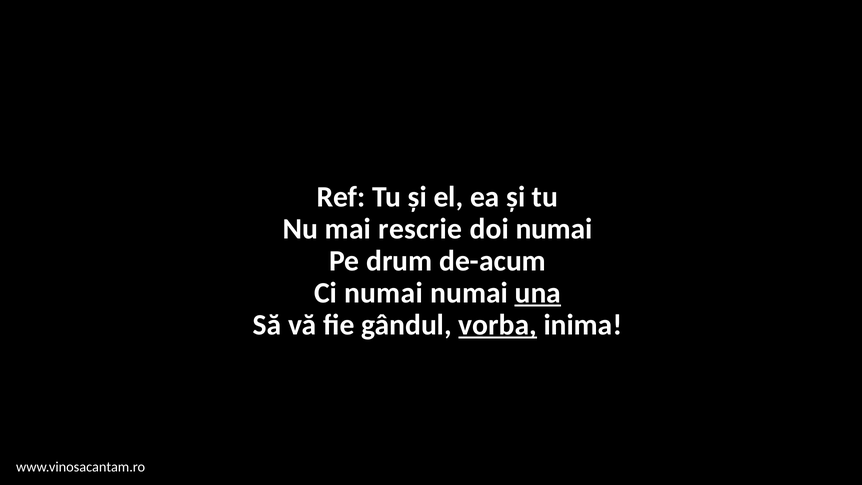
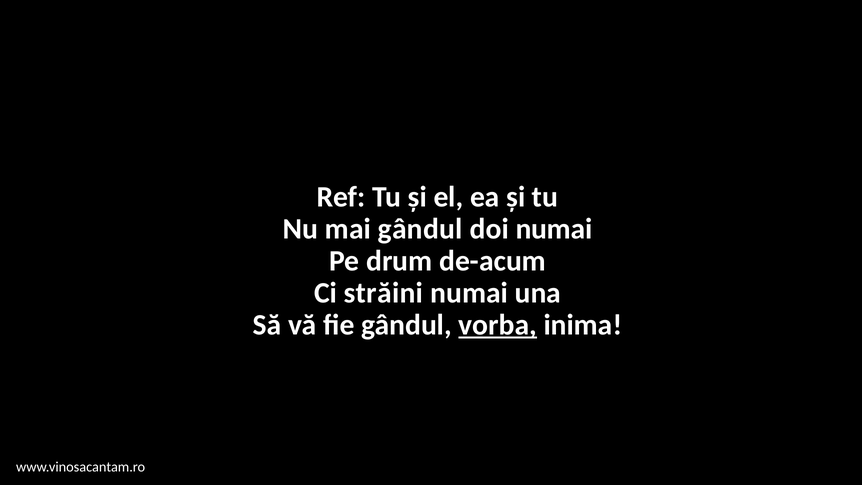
mai rescrie: rescrie -> gândul (420, 229)
Ci numai: numai -> străini (383, 293)
una underline: present -> none (538, 293)
